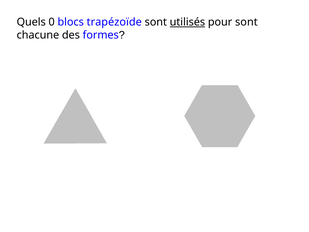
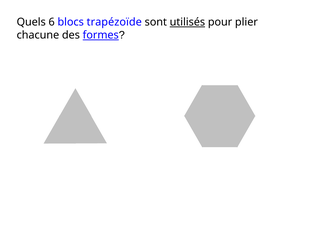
0: 0 -> 6 (52, 22)
pour sont: sont -> plier (246, 22)
formes underline: none -> present (101, 35)
